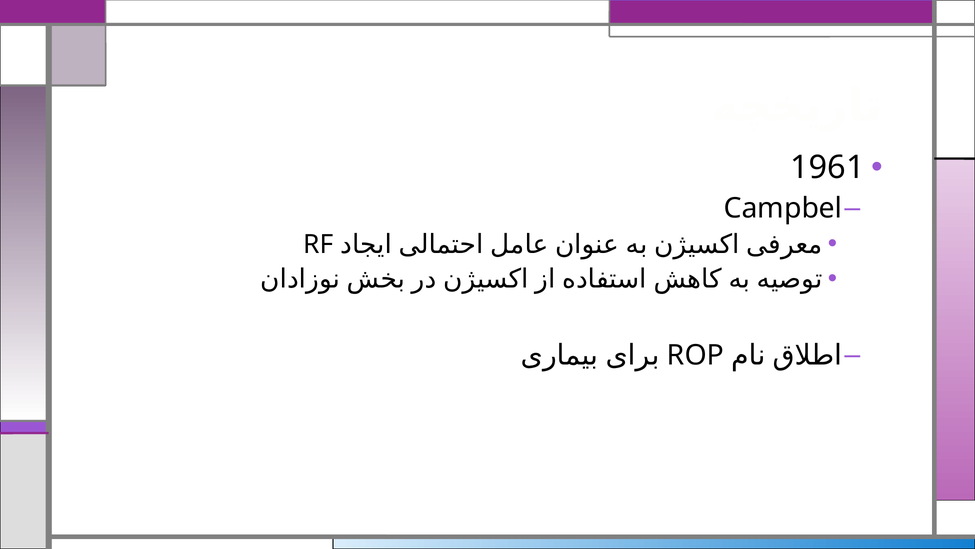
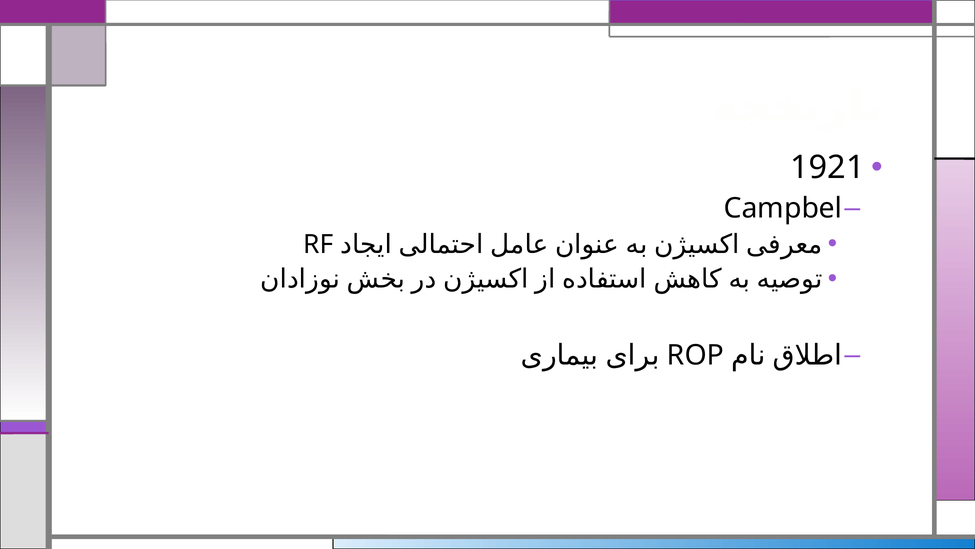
1961: 1961 -> 1921 (827, 167)
